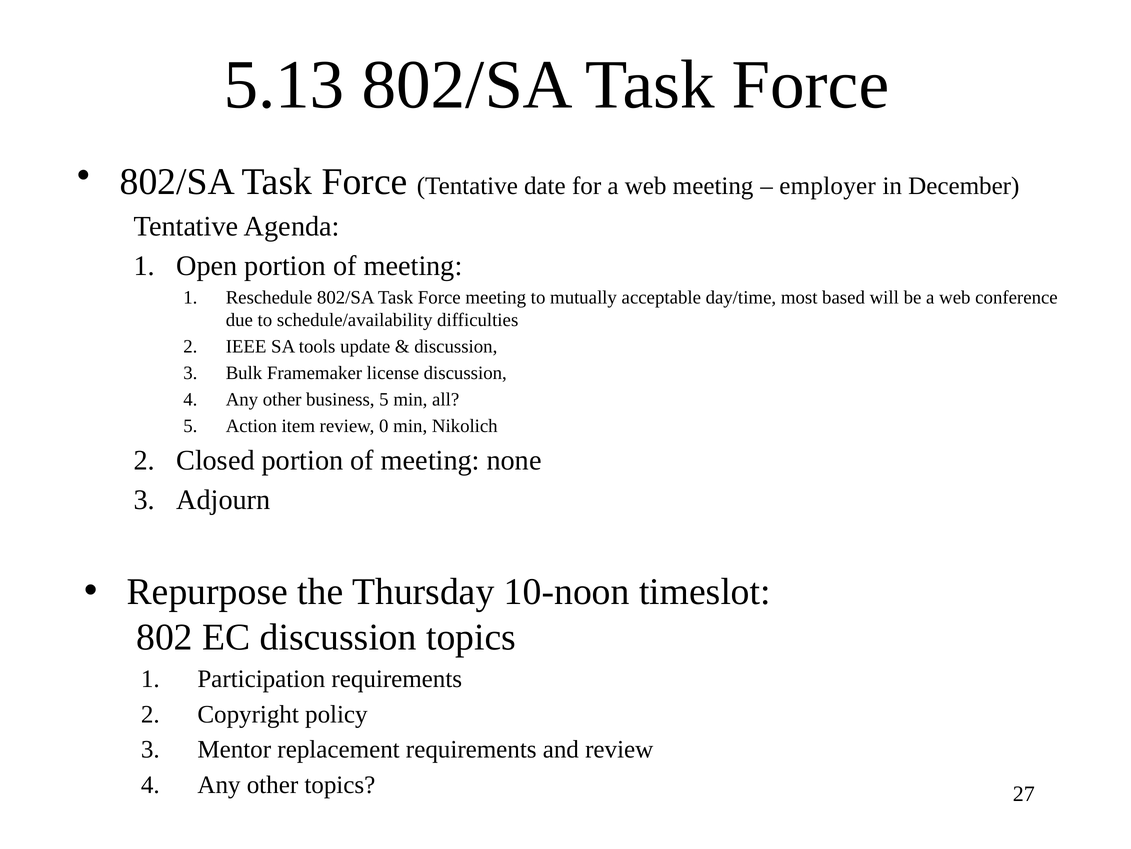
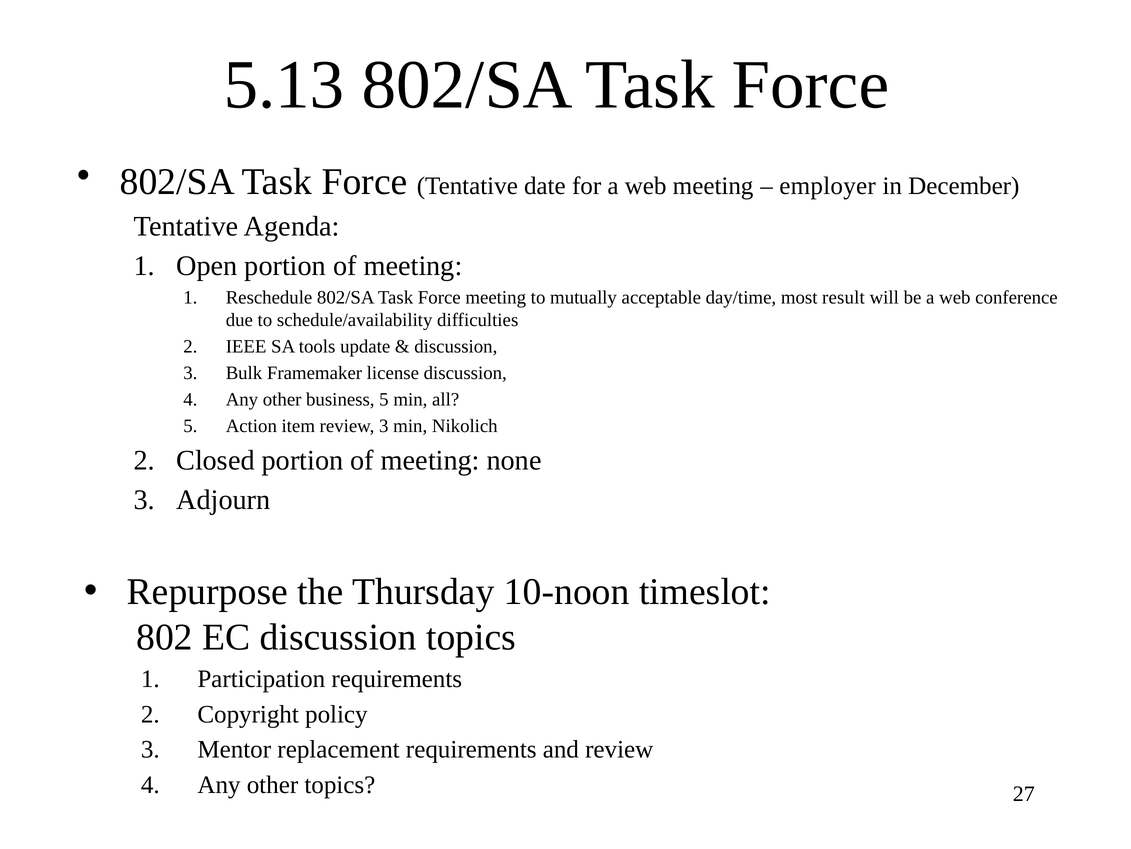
based: based -> result (843, 297)
review 0: 0 -> 3 (384, 426)
